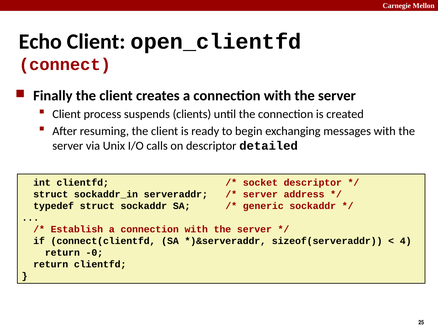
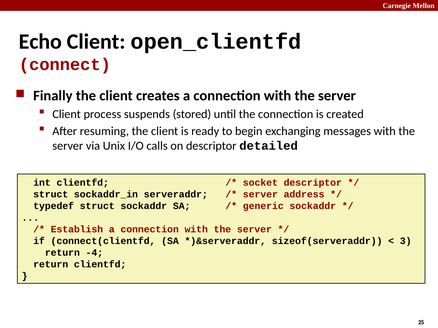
clients: clients -> stored (192, 114)
4: 4 -> 3 (406, 241)
-0: -0 -> -4 (94, 253)
